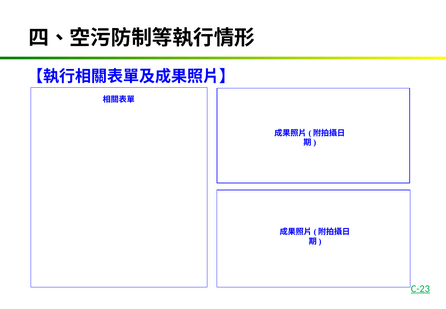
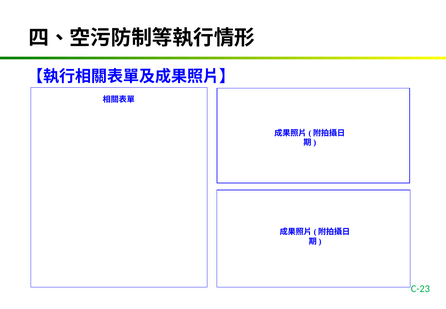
C-23 underline: present -> none (420, 288)
